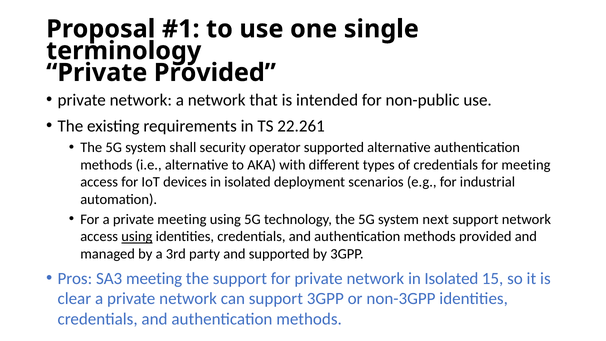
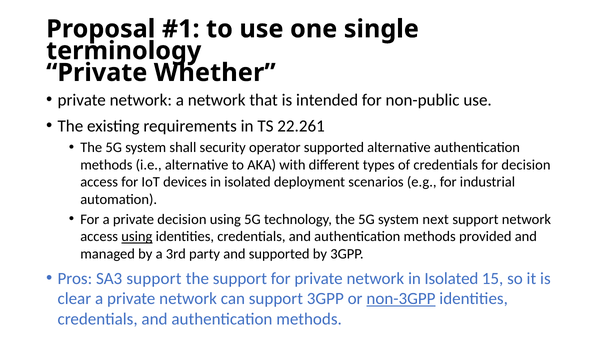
Private Provided: Provided -> Whether (215, 73)
for meeting: meeting -> decision (526, 165)
private meeting: meeting -> decision (182, 219)
SA3 meeting: meeting -> support (154, 278)
non-3GPP underline: none -> present (401, 299)
